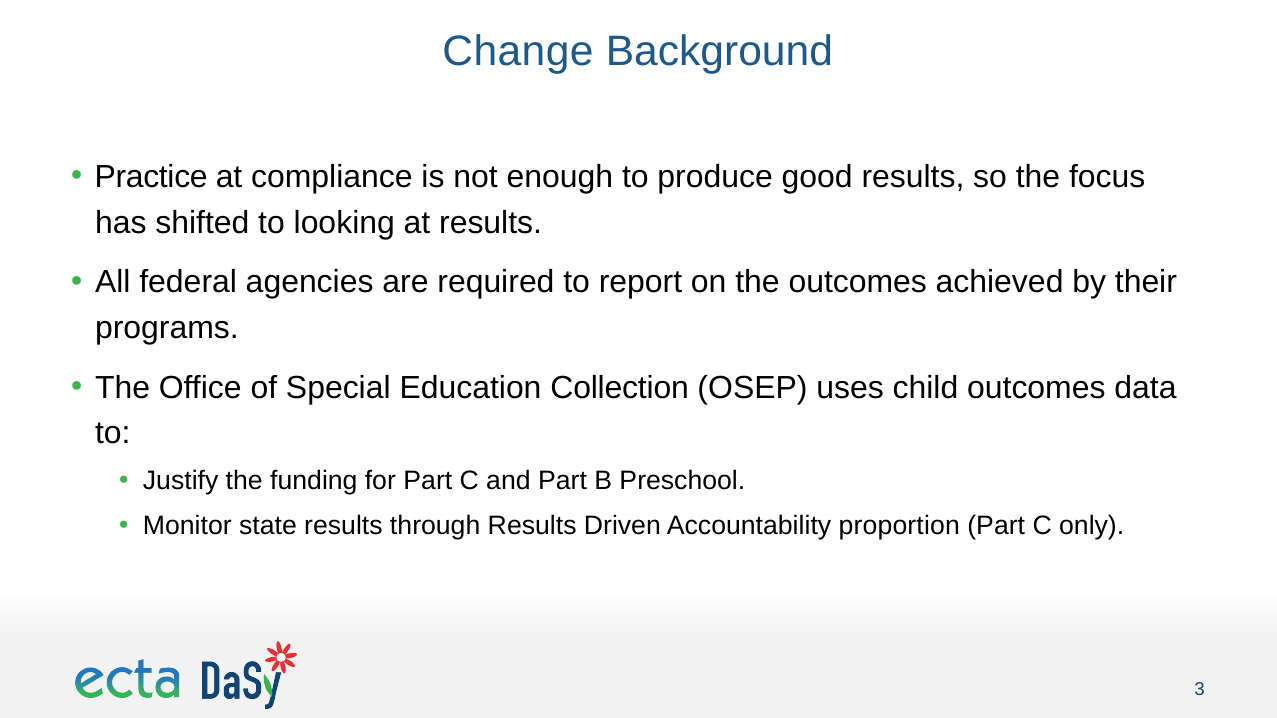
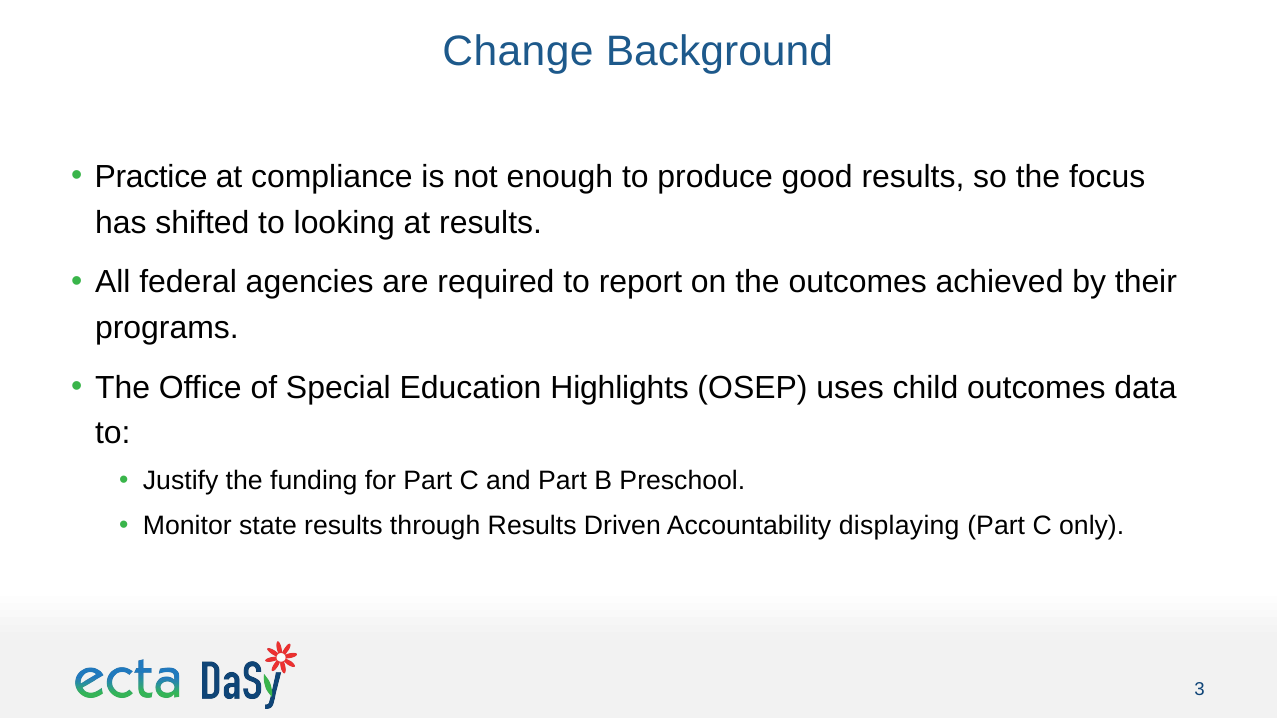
Collection: Collection -> Highlights (620, 388)
proportion: proportion -> displaying (899, 526)
